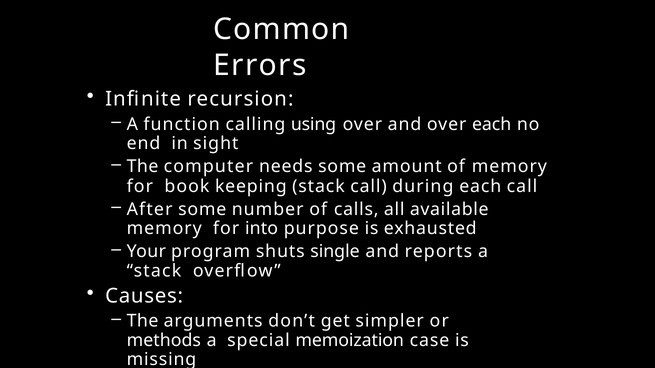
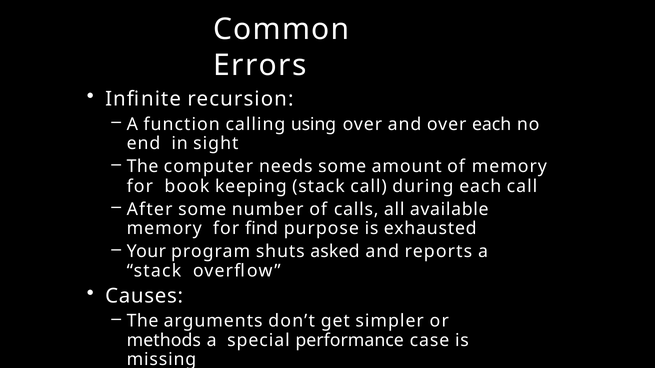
into: into -> find (262, 229)
single: single -> asked (335, 252)
memoization: memoization -> performance (350, 341)
